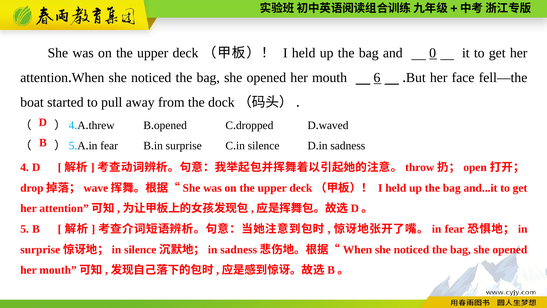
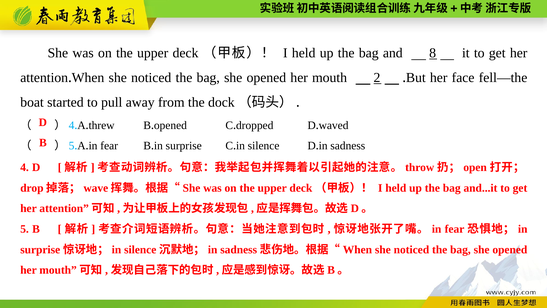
0: 0 -> 8 (433, 53)
6: 6 -> 2 (377, 78)
